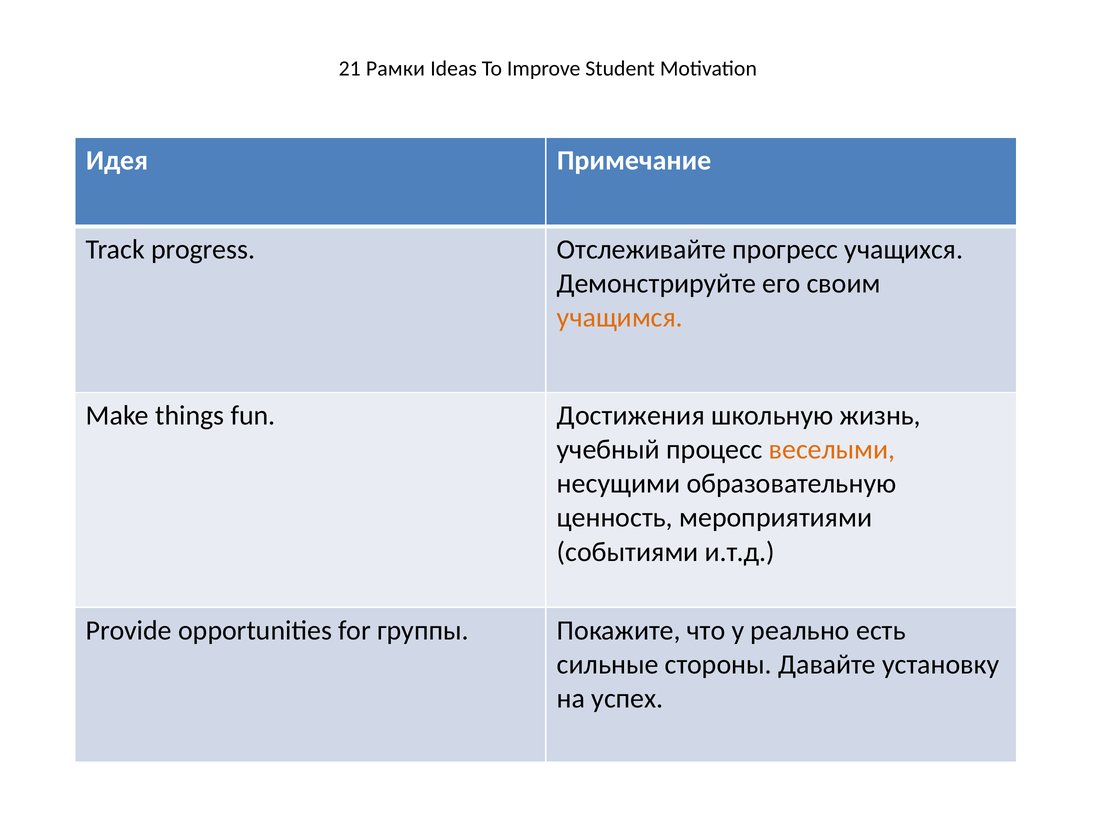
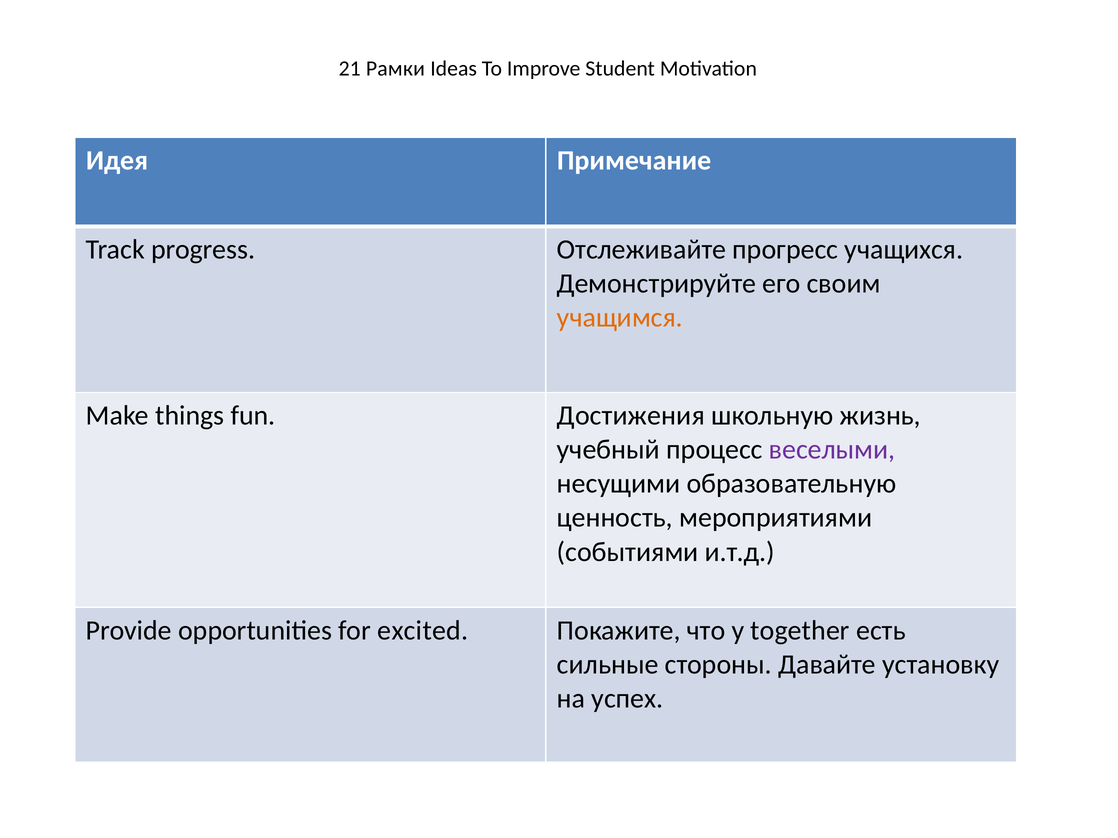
веселыми colour: orange -> purple (832, 450)
группы: группы -> excited (423, 631)
реально: реально -> together (800, 631)
